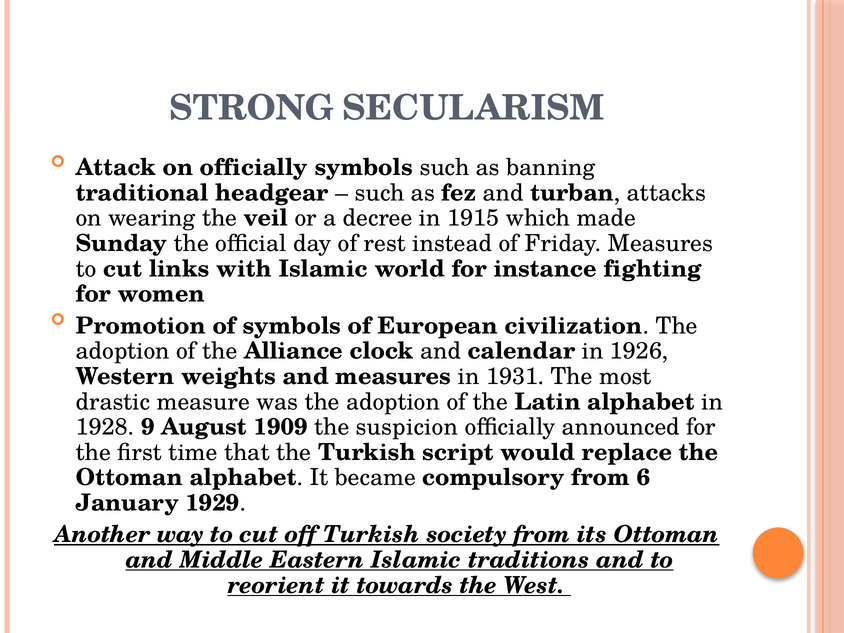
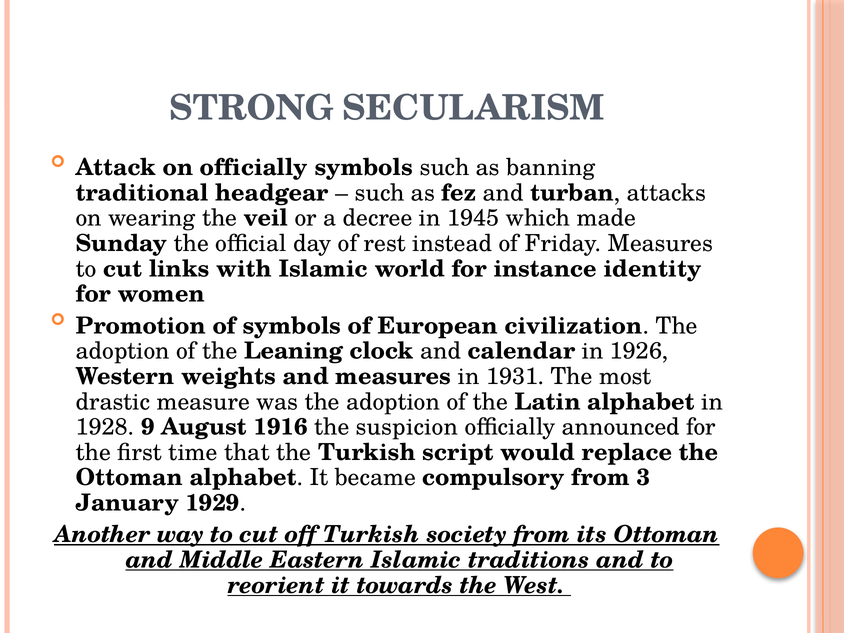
1915: 1915 -> 1945 (473, 218)
fighting: fighting -> identity (653, 269)
Alliance: Alliance -> Leaning (294, 351)
1909: 1909 -> 1916 (281, 427)
6: 6 -> 3 (643, 478)
